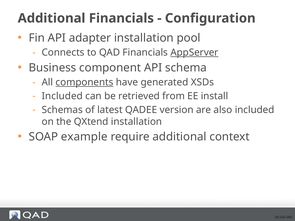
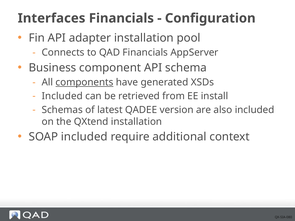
Additional: Additional -> Interfaces (52, 18)
AppServer underline: present -> none (194, 53)
SOAP example: example -> included (84, 137)
